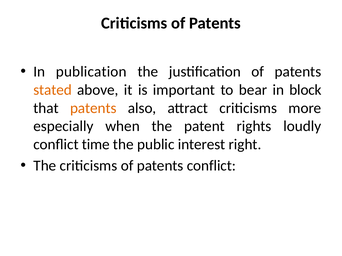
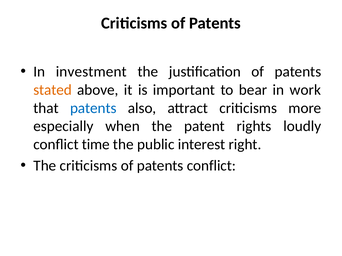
publication: publication -> investment (91, 72)
block: block -> work (305, 90)
patents colour: orange -> blue (93, 108)
